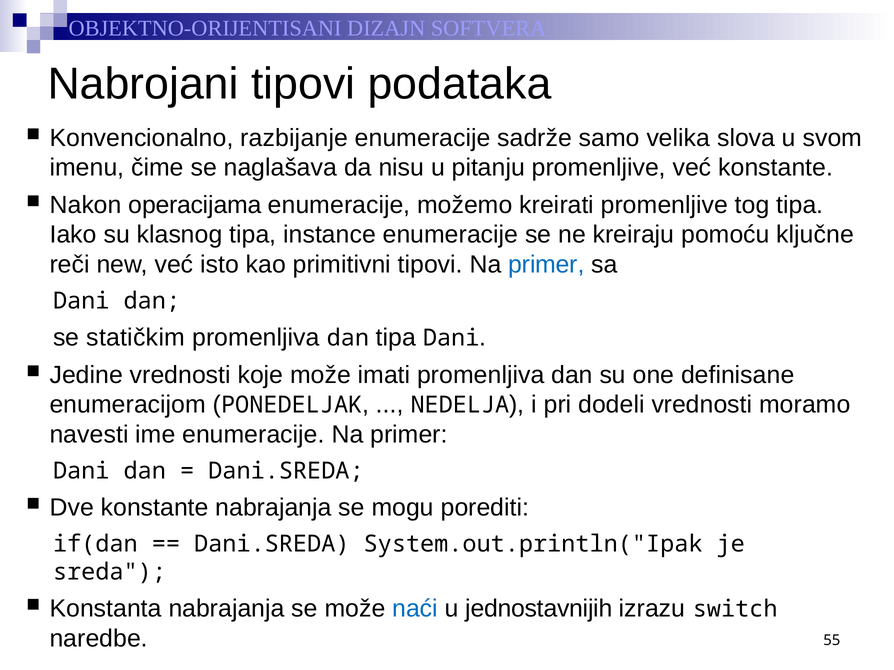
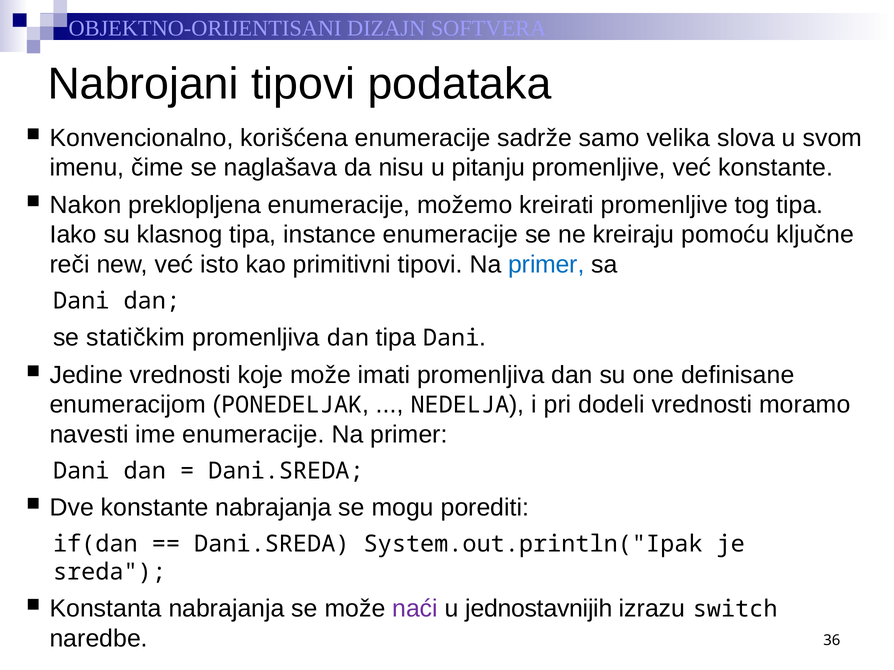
razbijanje: razbijanje -> korišćena (294, 138)
operacijama: operacijama -> preklopljena (195, 205)
naći colour: blue -> purple (415, 609)
55: 55 -> 36 (832, 641)
